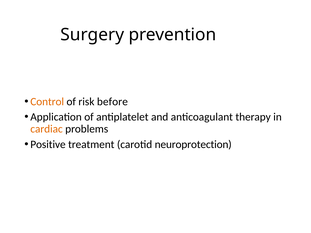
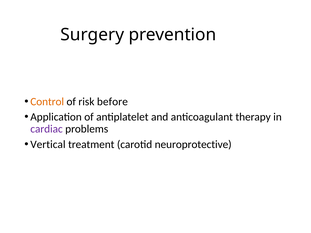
cardiac colour: orange -> purple (47, 129)
Positive: Positive -> Vertical (48, 145)
neuroprotection: neuroprotection -> neuroprotective (193, 145)
